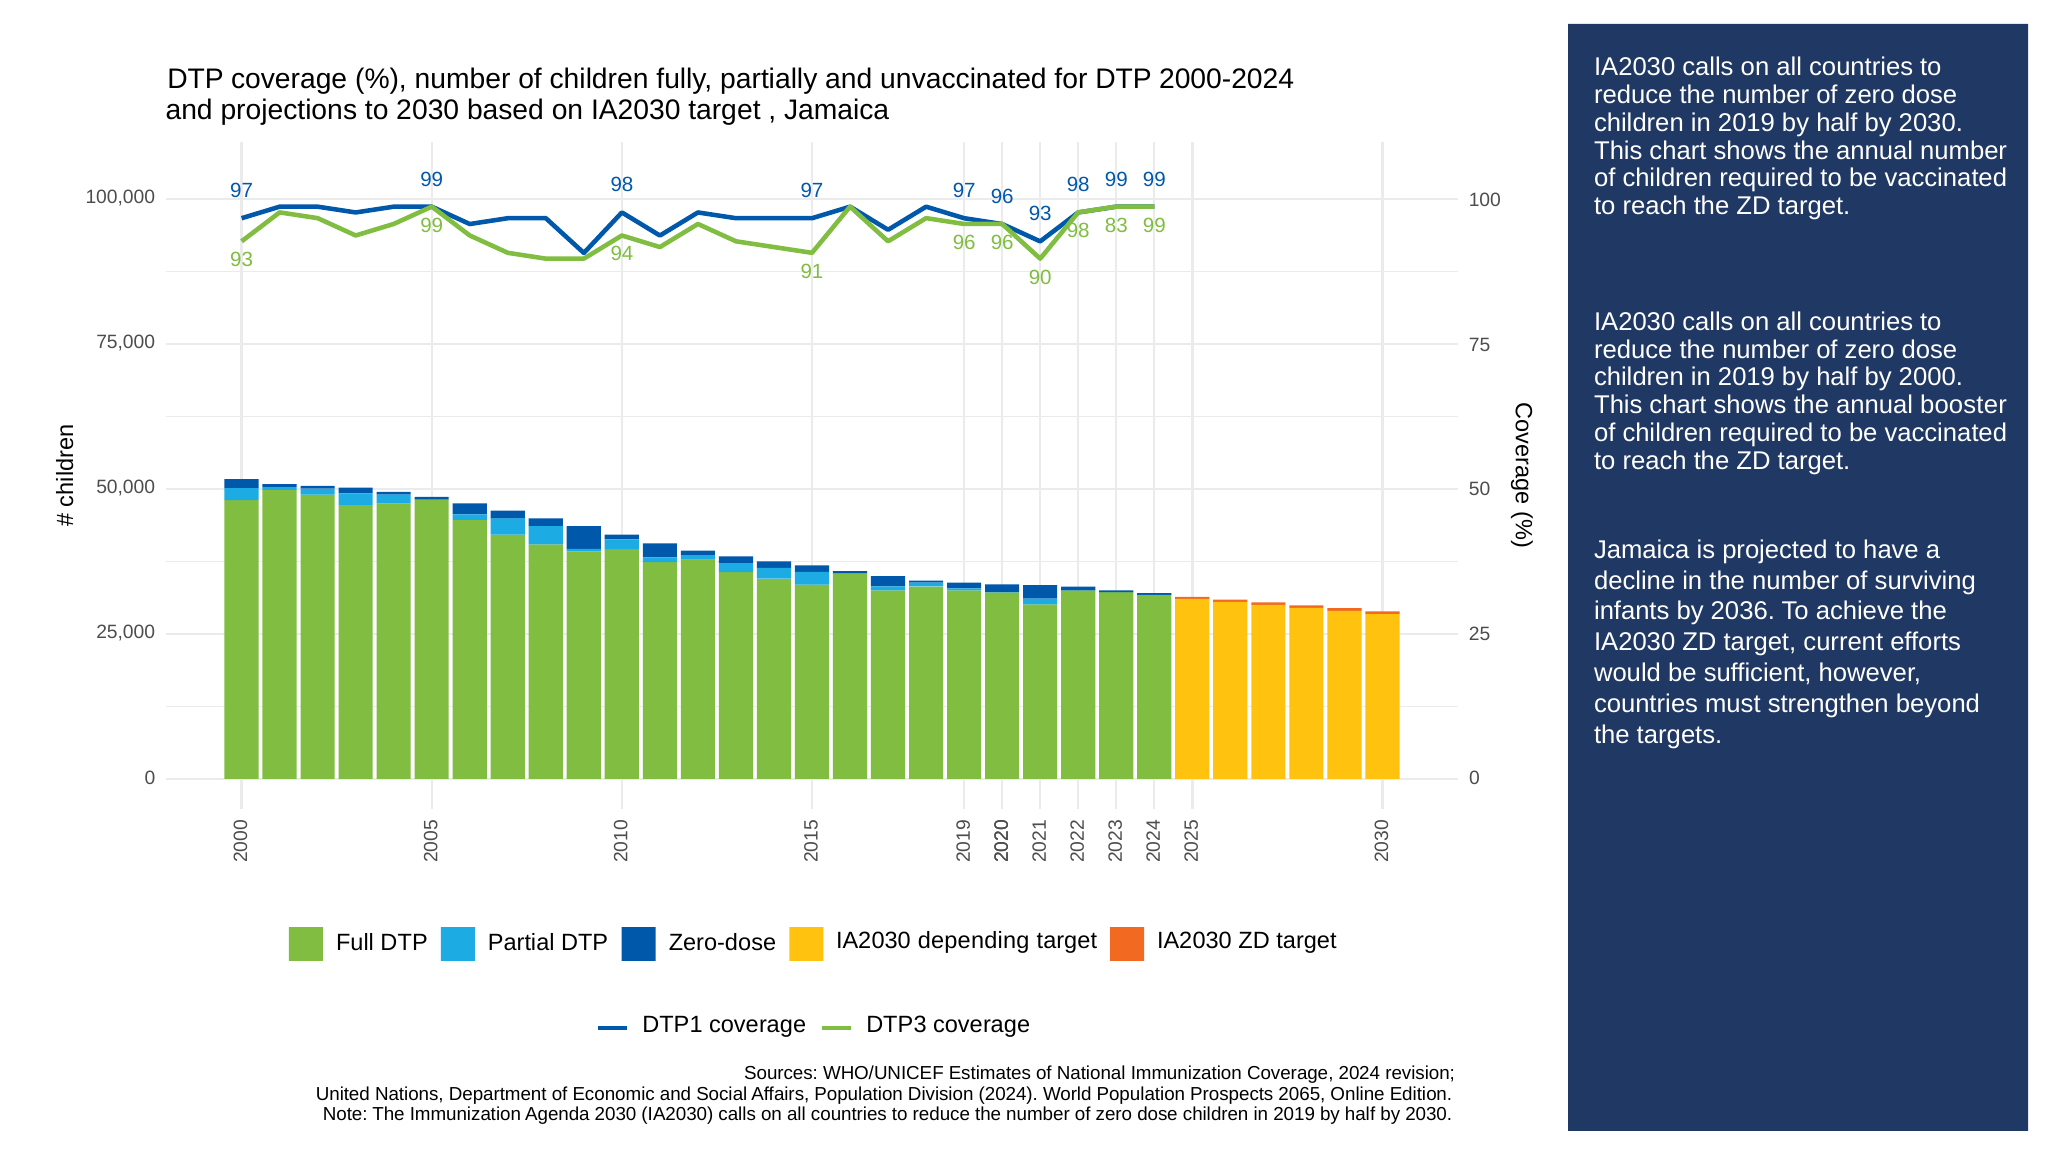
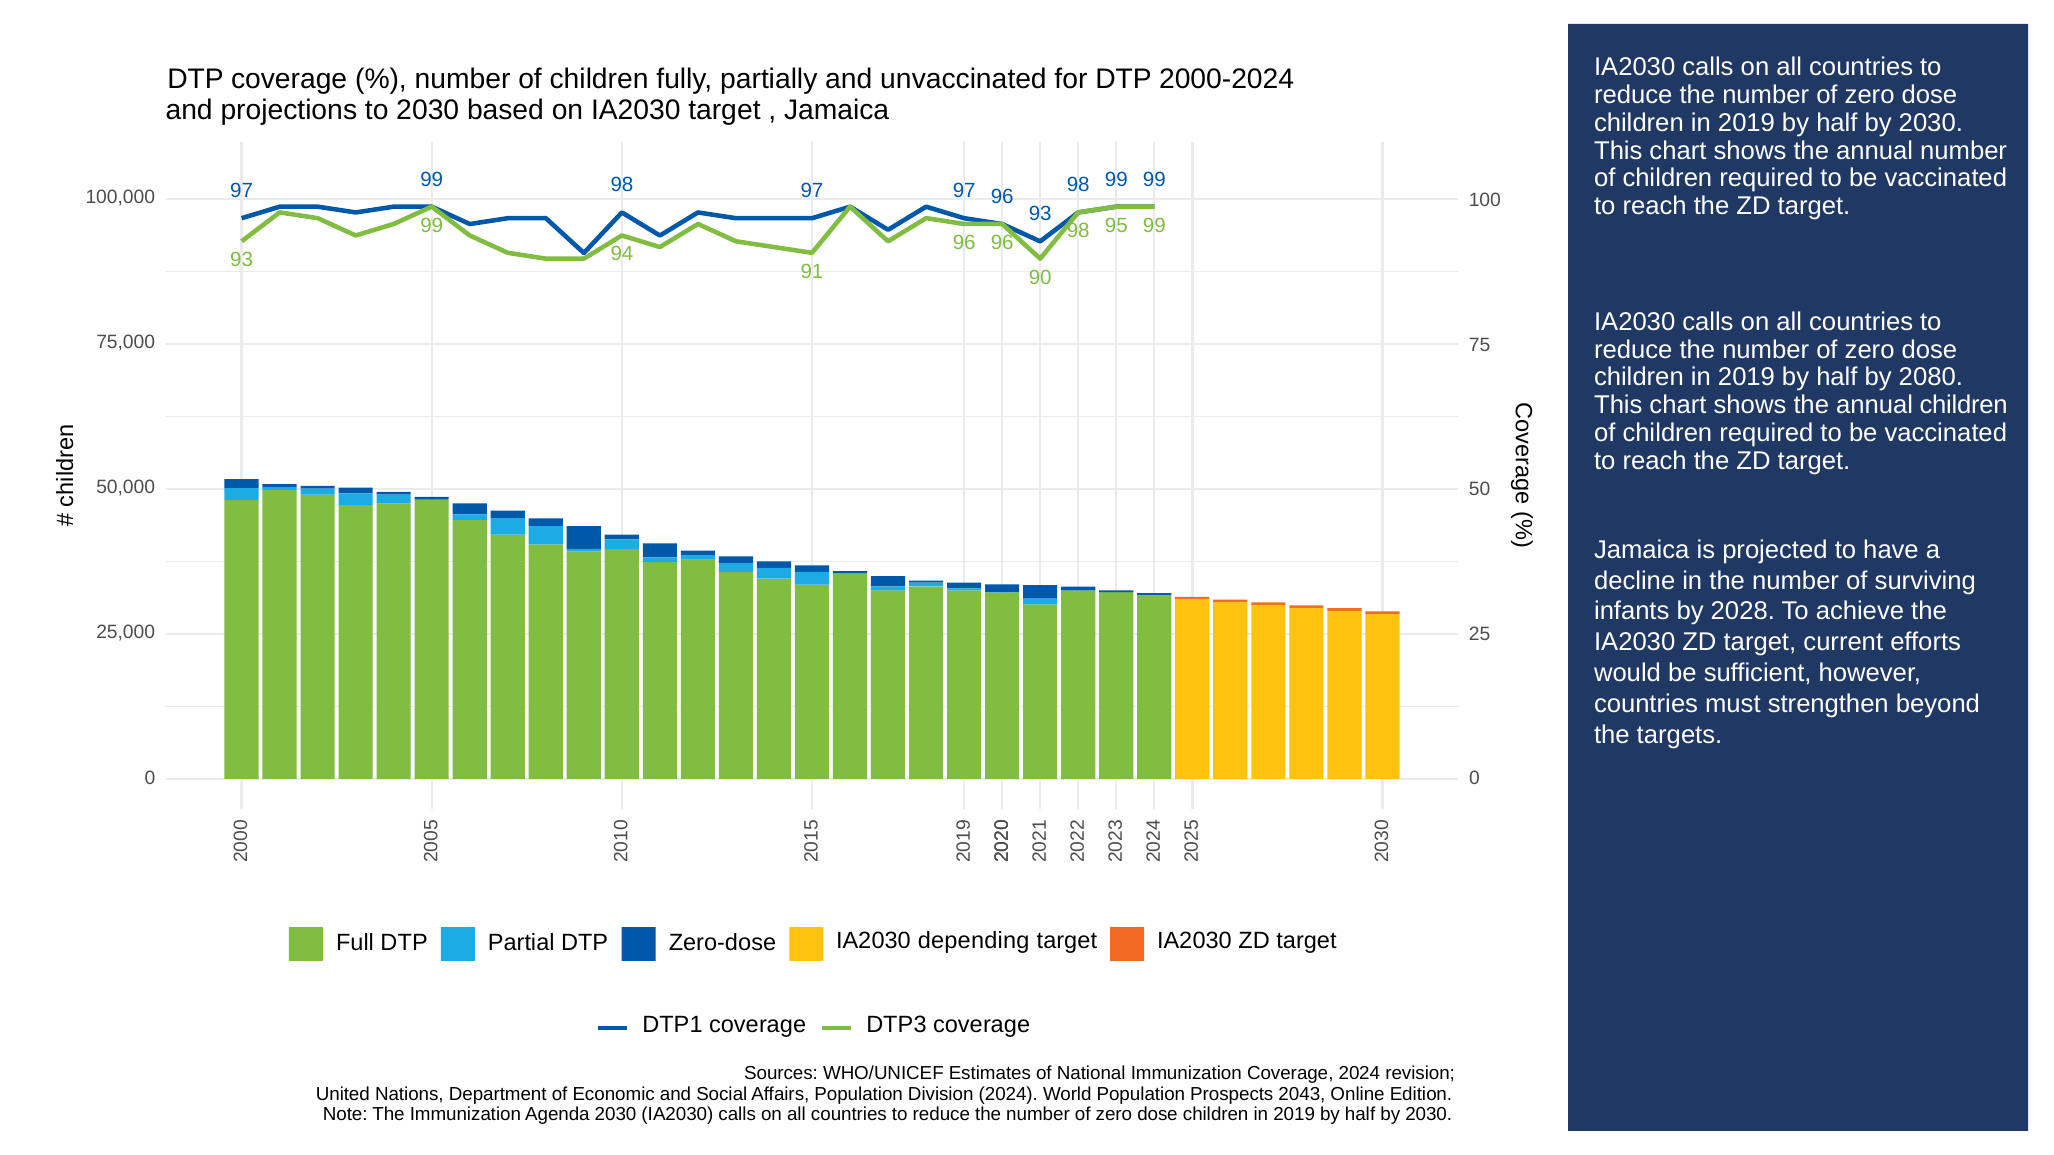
83: 83 -> 95 (1116, 225)
2000: 2000 -> 2080 (1931, 378)
annual booster: booster -> children (1964, 405)
2036: 2036 -> 2028 (1743, 612)
2065: 2065 -> 2043 (1302, 1095)
